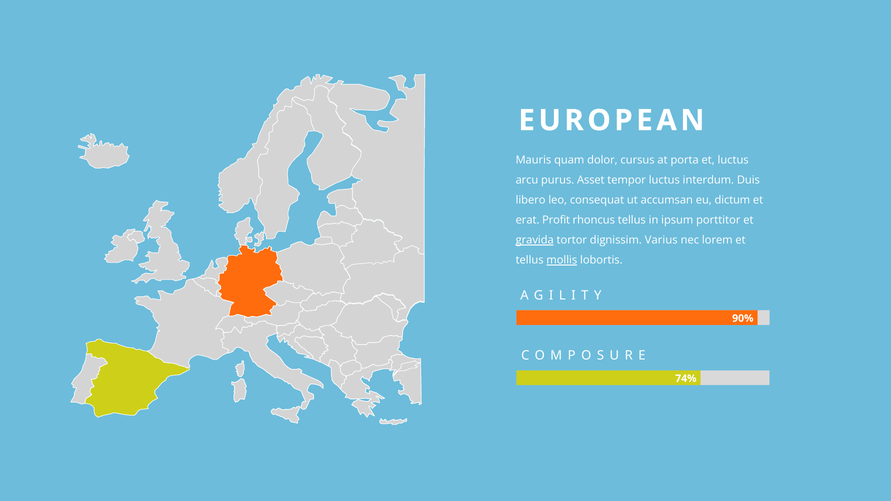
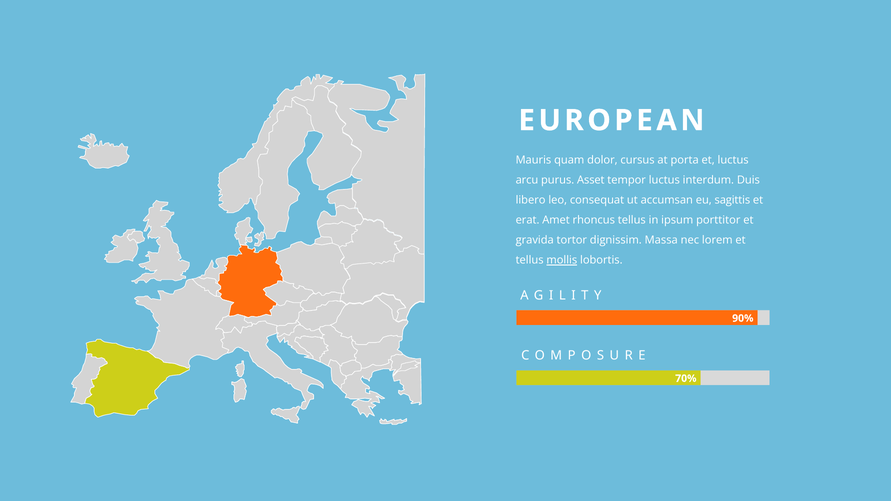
dictum: dictum -> sagittis (732, 200)
Profit: Profit -> Amet (556, 220)
gravida underline: present -> none (535, 240)
Varius: Varius -> Massa (661, 240)
74%: 74% -> 70% (686, 379)
